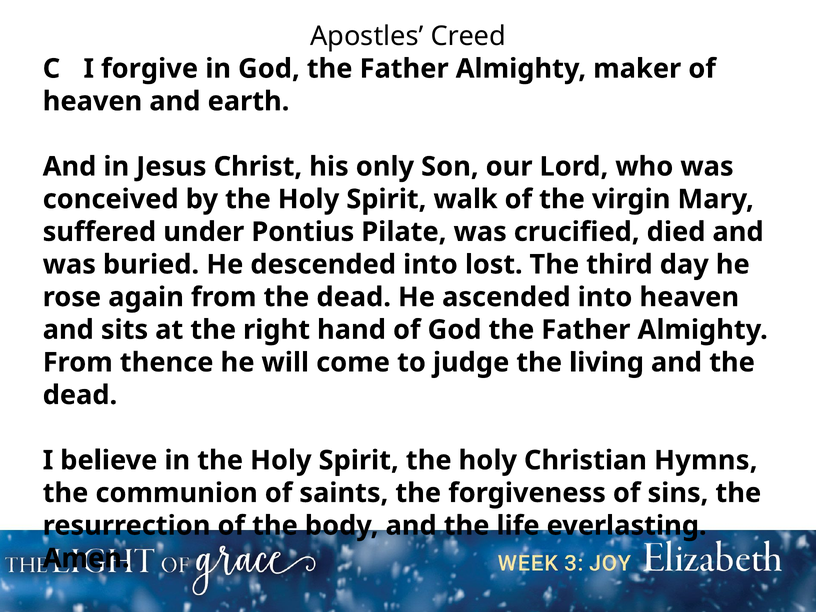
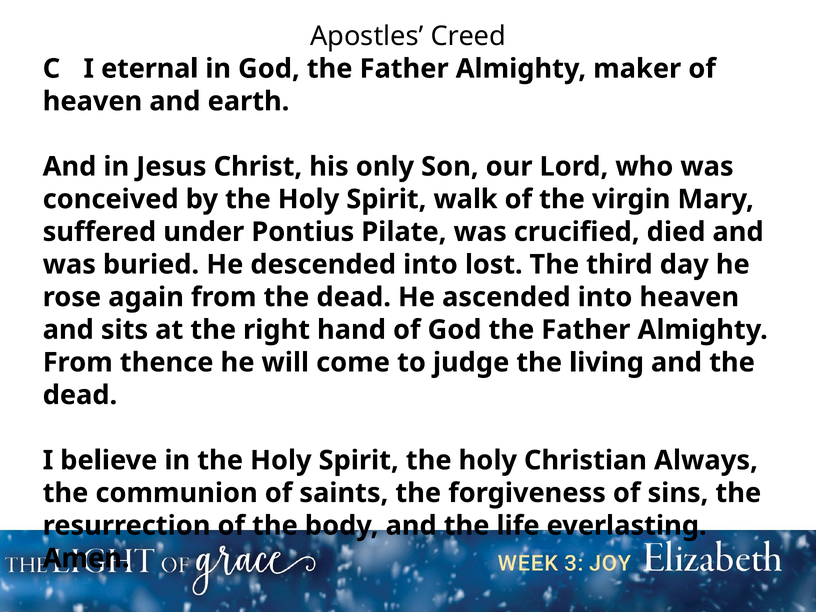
forgive: forgive -> eternal (150, 69)
Hymns: Hymns -> Always (706, 460)
